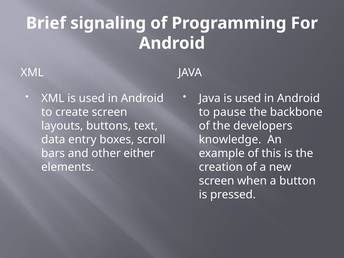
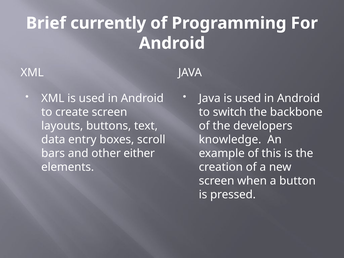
signaling: signaling -> currently (108, 23)
pause: pause -> switch (230, 112)
